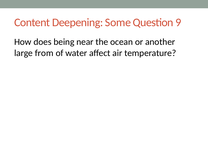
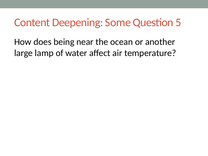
9: 9 -> 5 (178, 22)
from: from -> lamp (44, 53)
